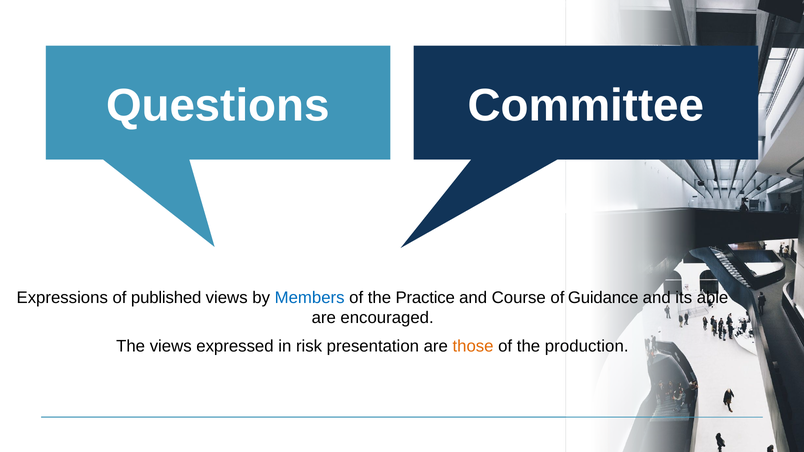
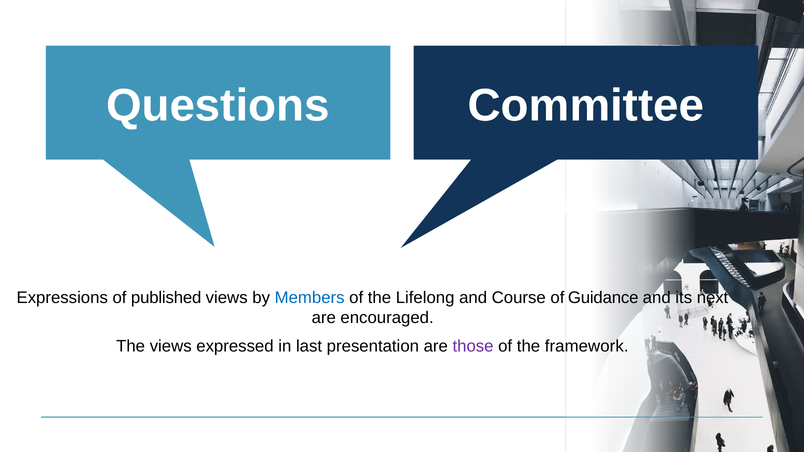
Practice: Practice -> Lifelong (425, 298)
able: able -> next (713, 298)
risk: risk -> last (309, 347)
those colour: orange -> purple (473, 347)
production: production -> framework (587, 347)
